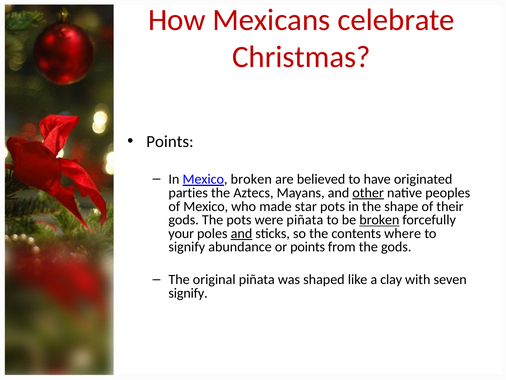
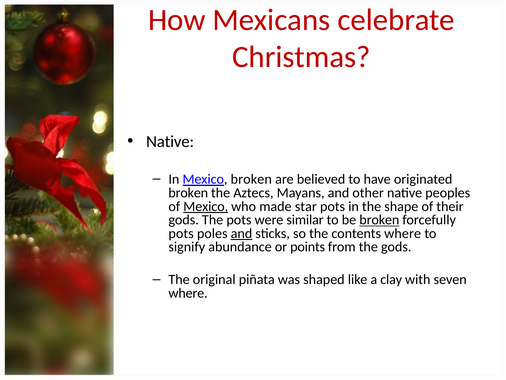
Points: Points -> Native (170, 141)
parties: parties -> broken (188, 193)
other underline: present -> none (368, 193)
Mexico underline: none -> present (206, 206)
were piñata: piñata -> similar (305, 220)
your: your -> pots (181, 233)
signify: signify -> where (188, 293)
